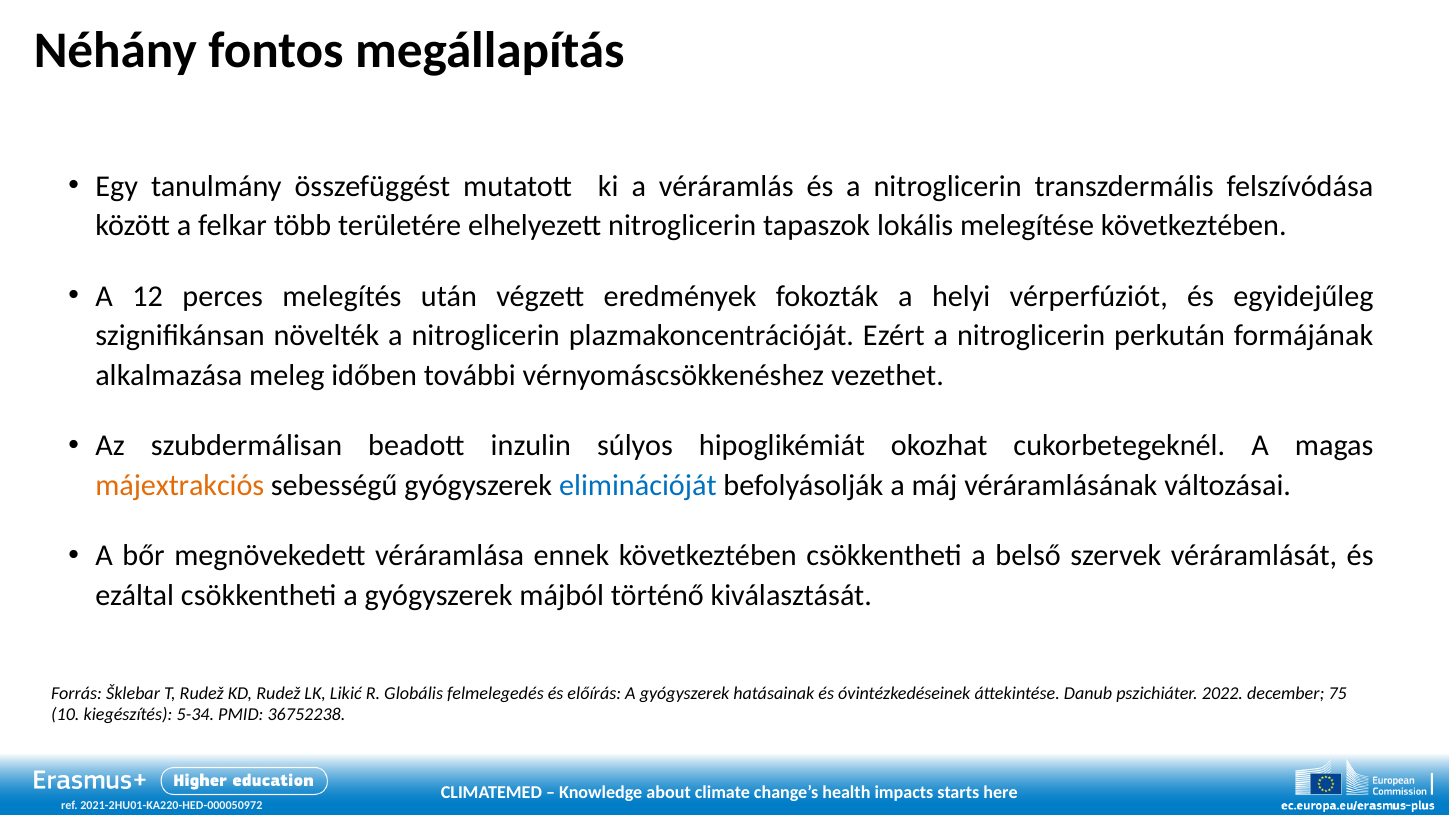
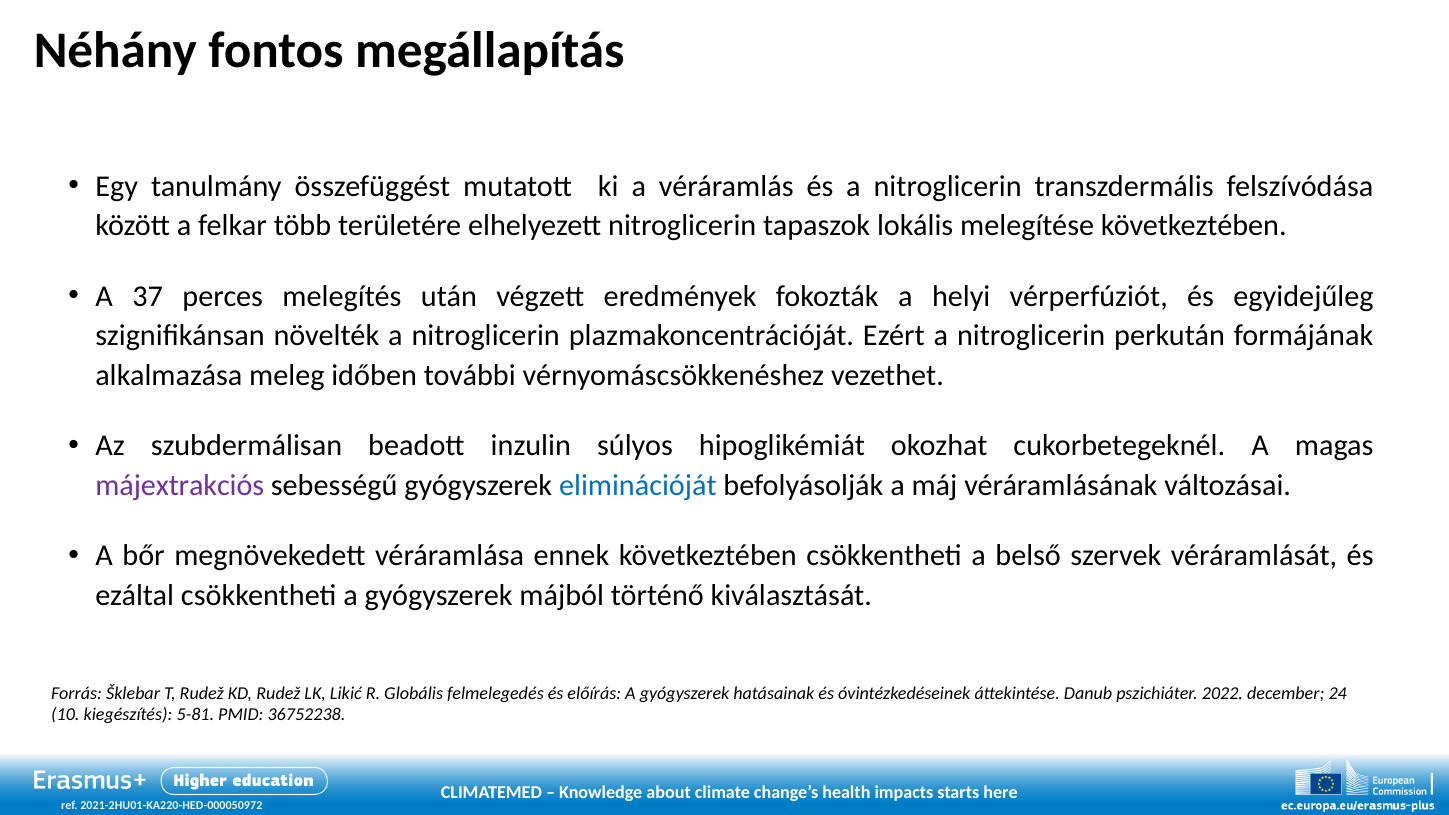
12: 12 -> 37 (148, 296)
májextrakciós colour: orange -> purple (180, 486)
75: 75 -> 24 (1338, 693)
5-34: 5-34 -> 5-81 (195, 715)
